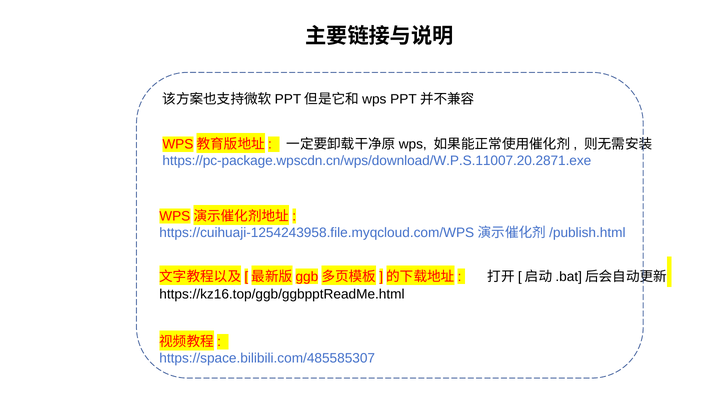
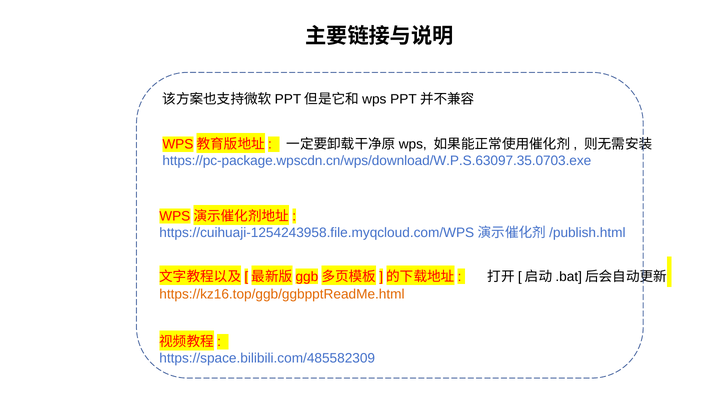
https://pc-package.wpscdn.cn/wps/download/W.P.S.11007.20.2871.exe: https://pc-package.wpscdn.cn/wps/download/W.P.S.11007.20.2871.exe -> https://pc-package.wpscdn.cn/wps/download/W.P.S.63097.35.0703.exe (377, 161)
https://kz16.top/ggb/ggbpptReadMe.html colour: black -> orange (282, 294)
https://space.bilibili.com/485585307: https://space.bilibili.com/485585307 -> https://space.bilibili.com/485582309 (267, 358)
